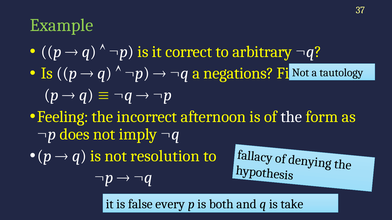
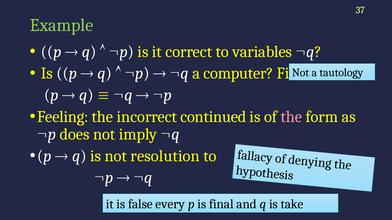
arbitrary: arbitrary -> variables (262, 52)
negations: negations -> computer (238, 73)
afternoon: afternoon -> continued (213, 117)
the colour: white -> pink (291, 117)
both: both -> final (221, 204)
